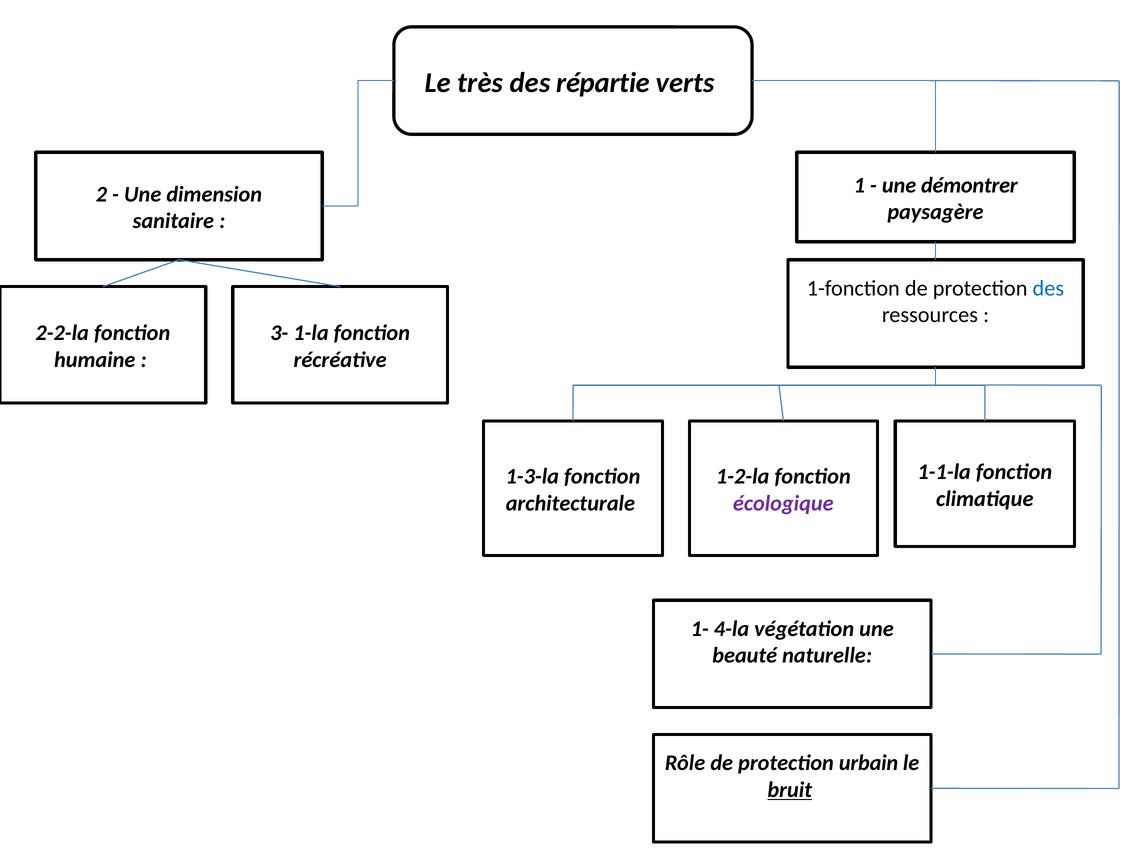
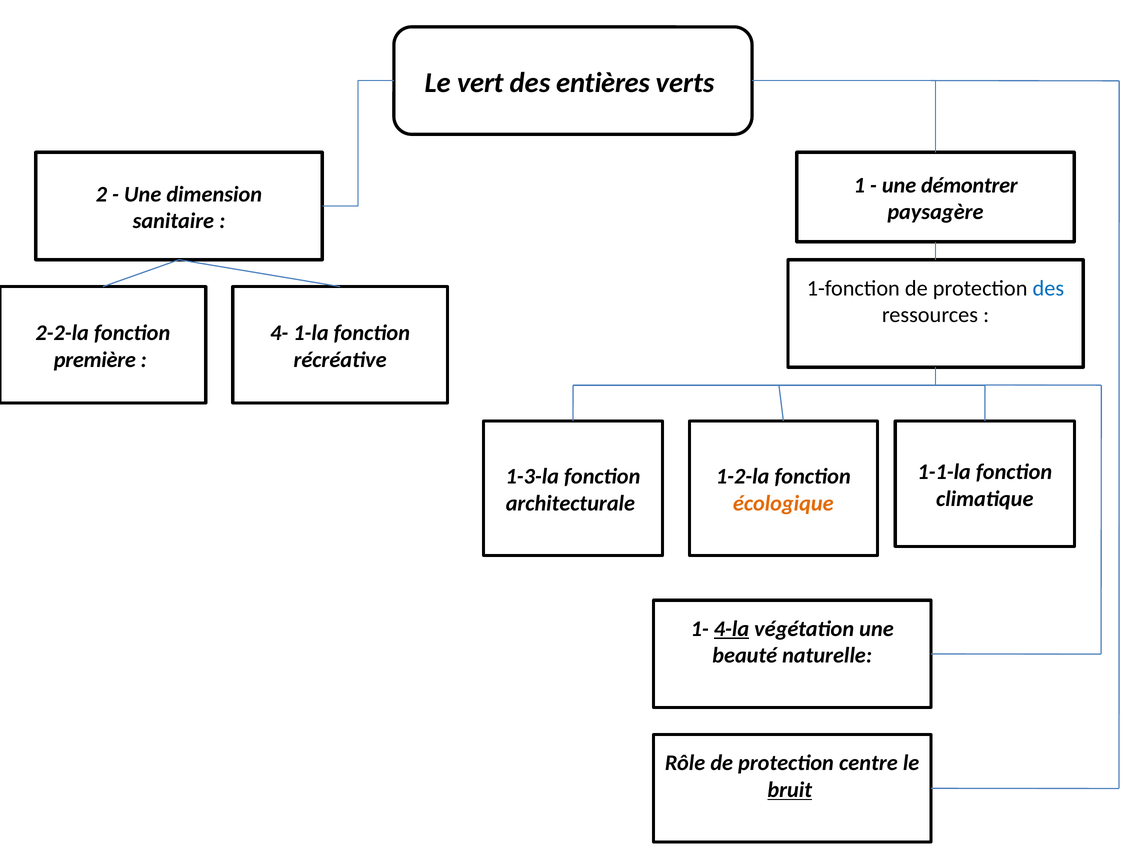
très: très -> vert (480, 83)
répartie: répartie -> entières (603, 83)
3-: 3- -> 4- (279, 333)
humaine: humaine -> première (95, 360)
écologique colour: purple -> orange (783, 503)
4-la underline: none -> present (731, 628)
urbain: urbain -> centre (868, 763)
